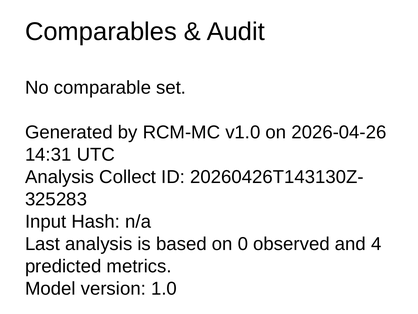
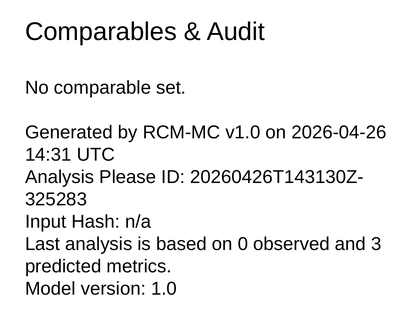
Collect: Collect -> Please (128, 177)
4: 4 -> 3 (376, 244)
